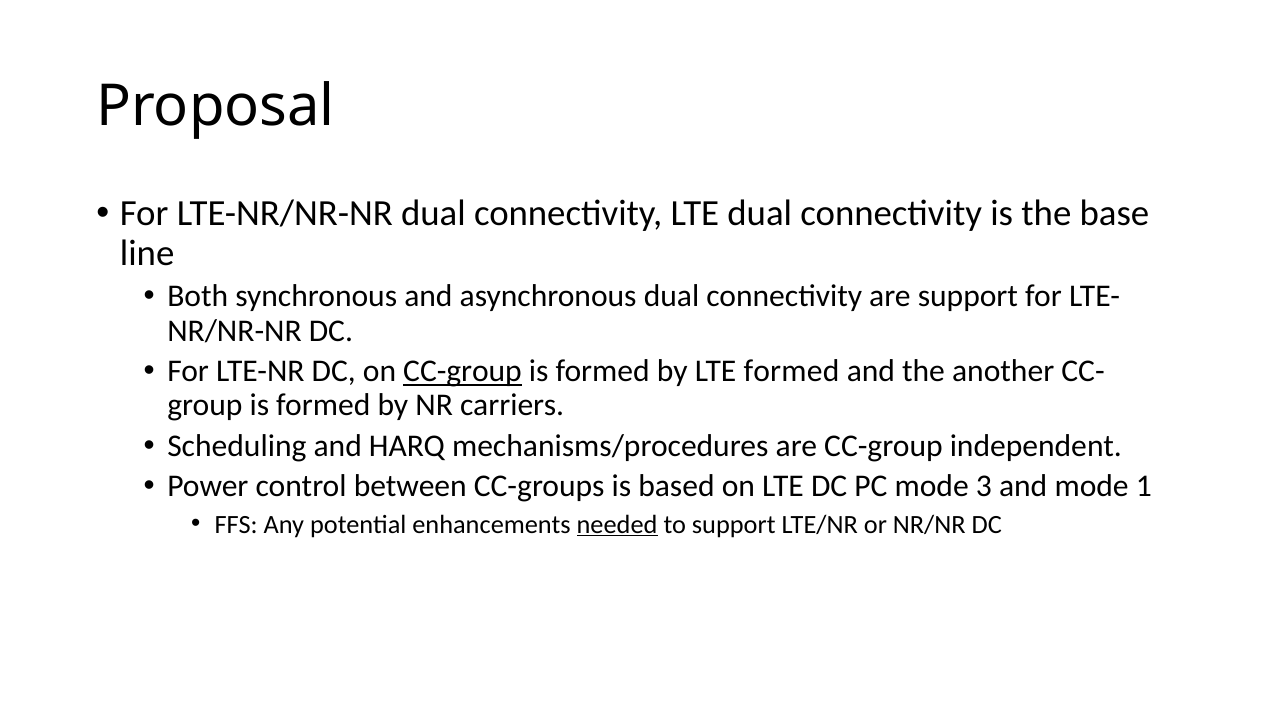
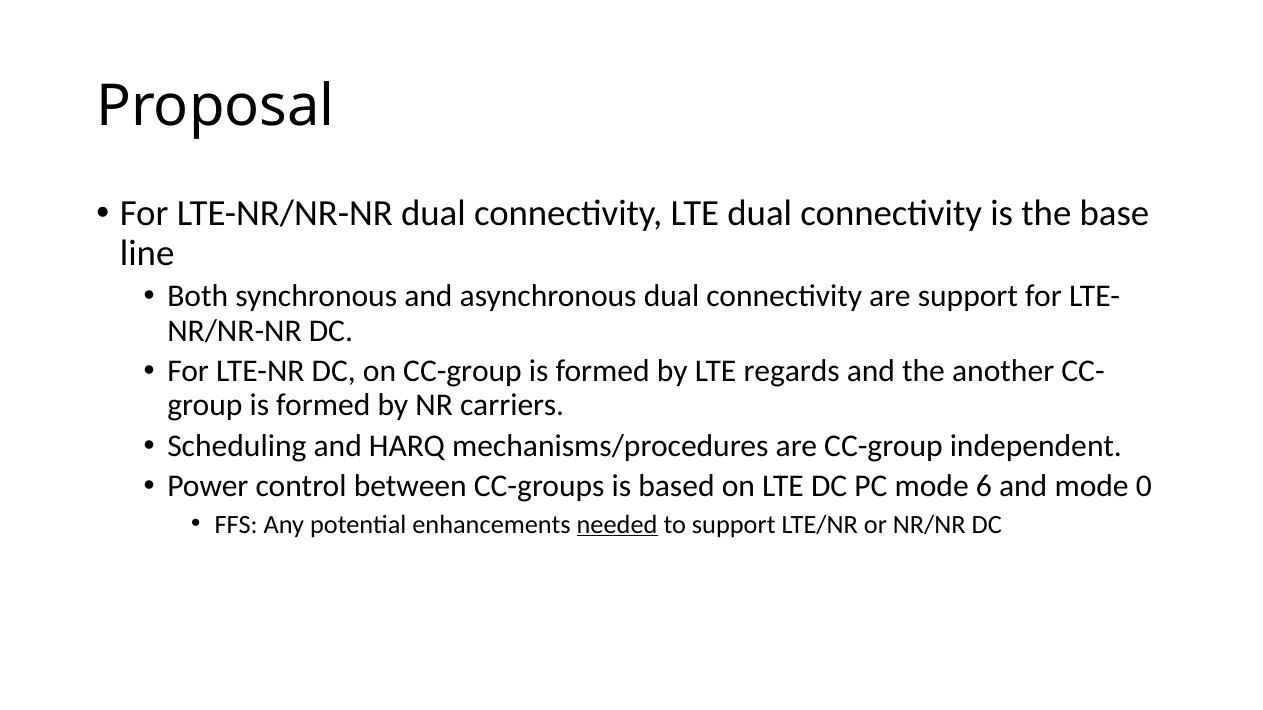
CC-group underline: present -> none (463, 371)
LTE formed: formed -> regards (792, 371)
3: 3 -> 6 (984, 487)
1: 1 -> 0 (1144, 487)
